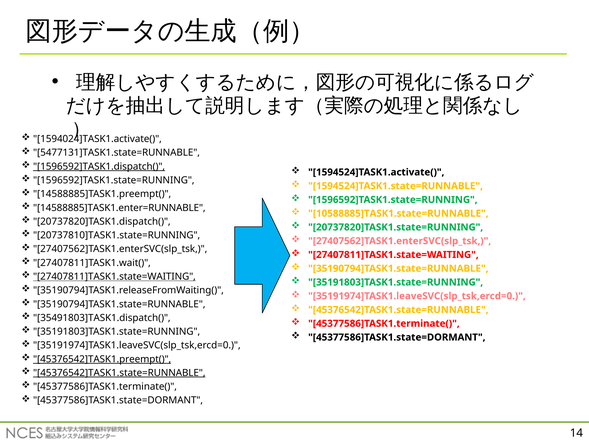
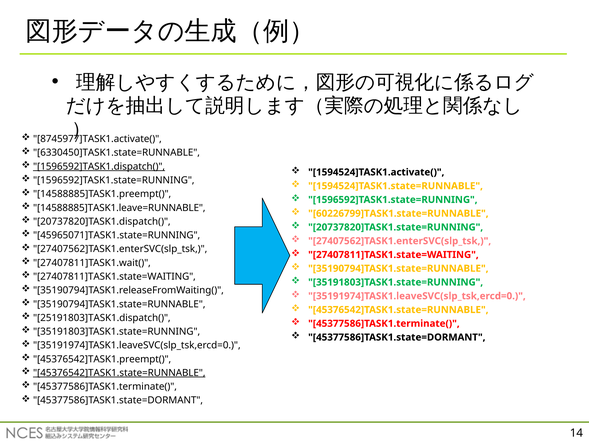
1594024]TASK1.activate(: 1594024]TASK1.activate( -> 8745977]TASK1.activate( (97, 139)
5477131]TASK1.state=RUNNABLE: 5477131]TASK1.state=RUNNABLE -> 6330450]TASK1.state=RUNNABLE (117, 153)
14588885]TASK1.enter=RUNNABLE: 14588885]TASK1.enter=RUNNABLE -> 14588885]TASK1.leave=RUNNABLE (119, 208)
10588885]TASK1.state=RUNNABLE: 10588885]TASK1.state=RUNNABLE -> 60226799]TASK1.state=RUNNABLE (398, 213)
20737810]TASK1.state=RUNNING: 20737810]TASK1.state=RUNNING -> 45965071]TASK1.state=RUNNING (117, 235)
27407811]TASK1.state=WAITING underline: present -> none (114, 276)
35491803]TASK1.dispatch(: 35491803]TASK1.dispatch( -> 25191803]TASK1.dispatch( (102, 318)
45376542]TASK1.preempt( underline: present -> none (102, 359)
